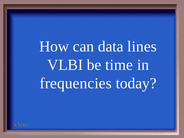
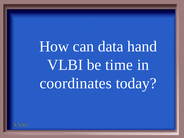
lines: lines -> hand (142, 46)
frequencies: frequencies -> coordinates (76, 83)
